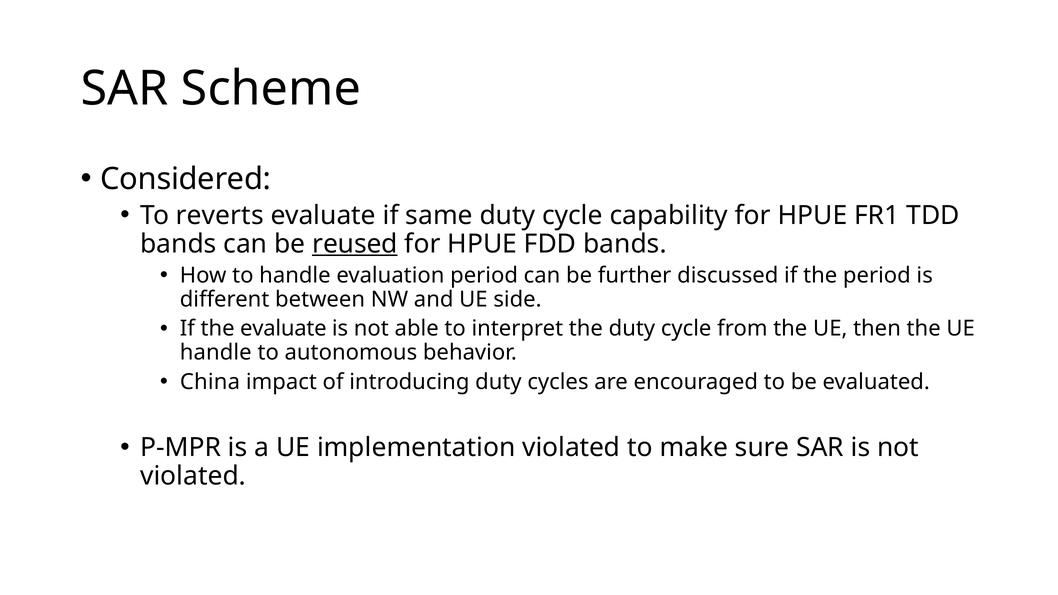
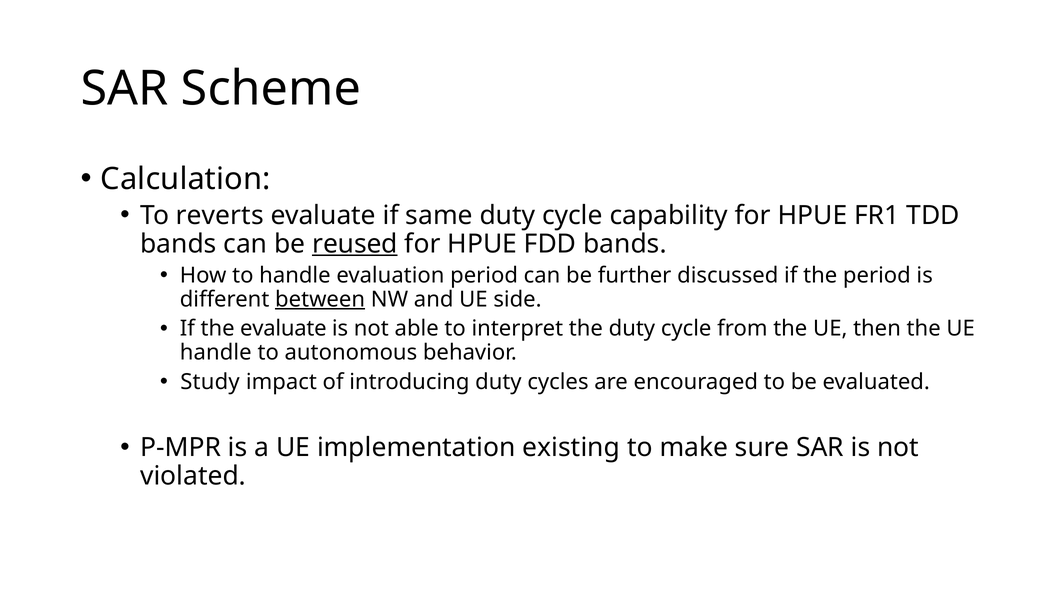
Considered: Considered -> Calculation (185, 179)
between underline: none -> present (320, 299)
China: China -> Study (210, 382)
implementation violated: violated -> existing (571, 448)
